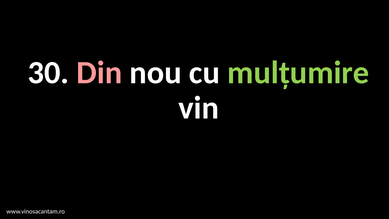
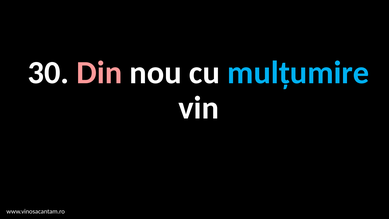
mulțumire colour: light green -> light blue (298, 73)
